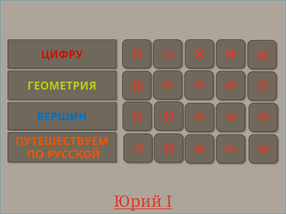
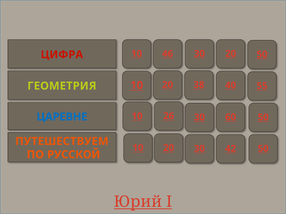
14: 14 -> 46 (168, 54)
30 48: 48 -> 20 (231, 54)
ЦИФРУ: ЦИФРУ -> ЦИФРА (62, 55)
70: 70 -> 38 (199, 85)
77: 77 -> 55 (262, 86)
63: 63 -> 26 (169, 116)
34: 34 -> 60 (231, 117)
ВЕРШИН: ВЕРШИН -> ЦАРЕВНЕ (62, 117)
52: 52 -> 42 (231, 149)
